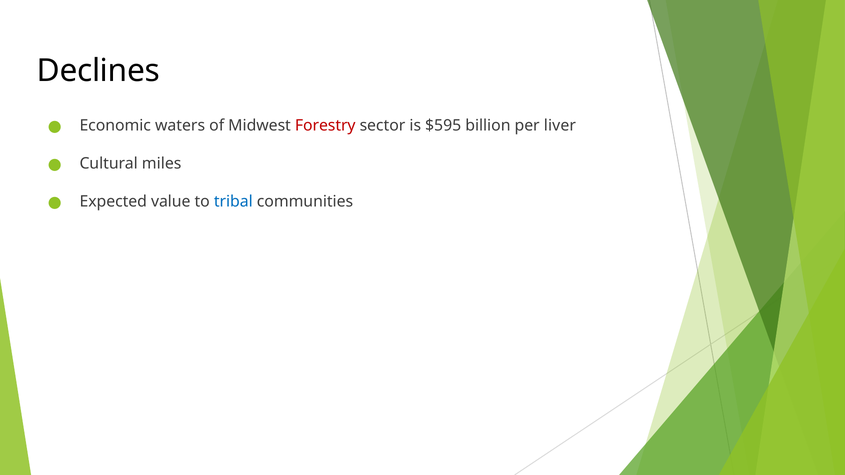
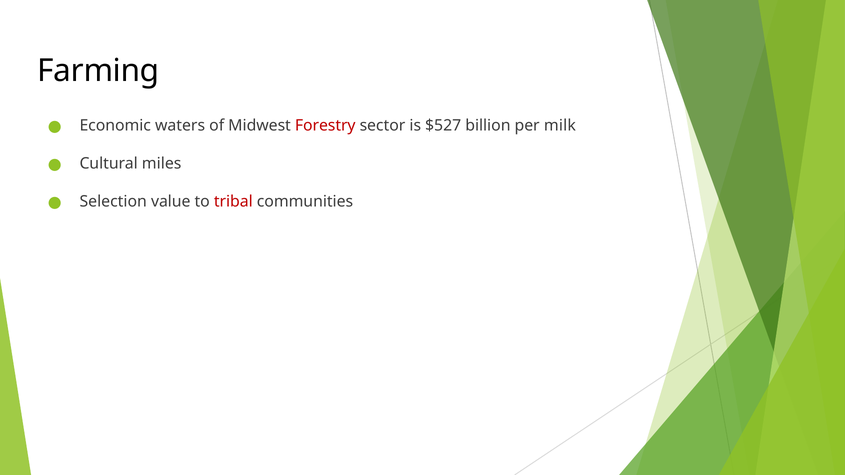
Declines: Declines -> Farming (98, 71)
$595: $595 -> $527 (443, 126)
liver: liver -> milk (560, 126)
Expected: Expected -> Selection (113, 202)
tribal colour: blue -> red (233, 202)
